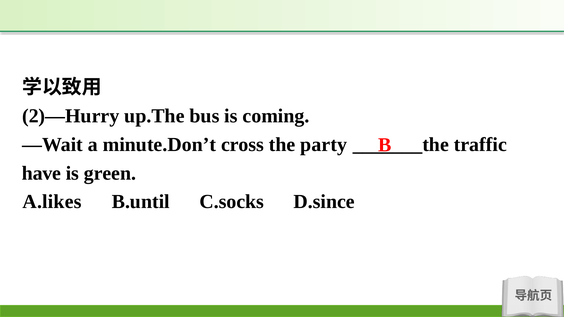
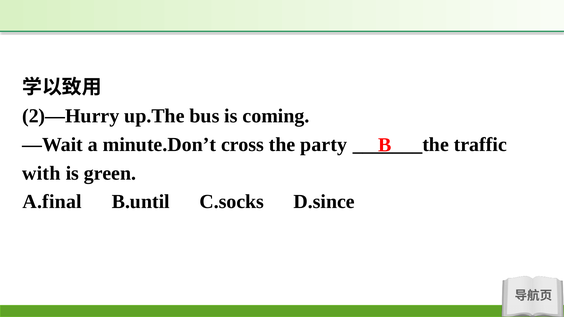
have: have -> with (41, 173)
A.likes: A.likes -> A.final (52, 202)
